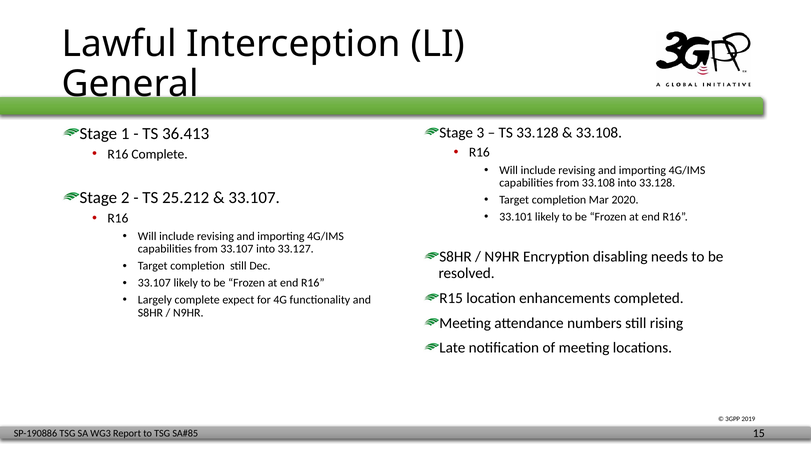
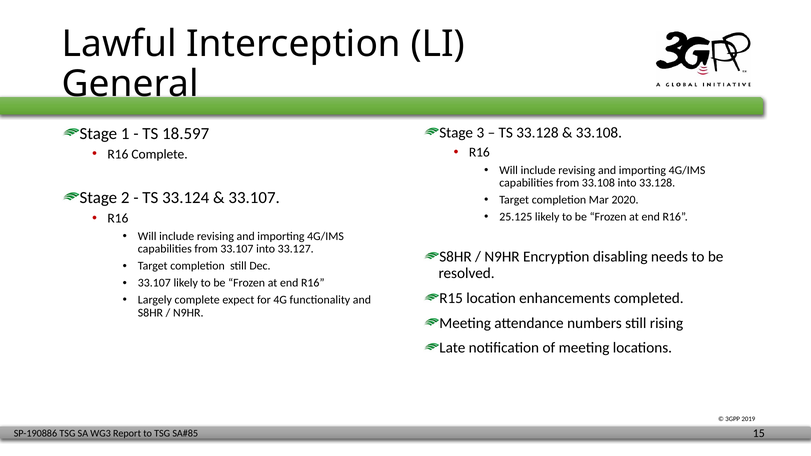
36.413: 36.413 -> 18.597 (186, 134)
25.212: 25.212 -> 33.124 (186, 198)
33.101: 33.101 -> 25.125 (516, 217)
